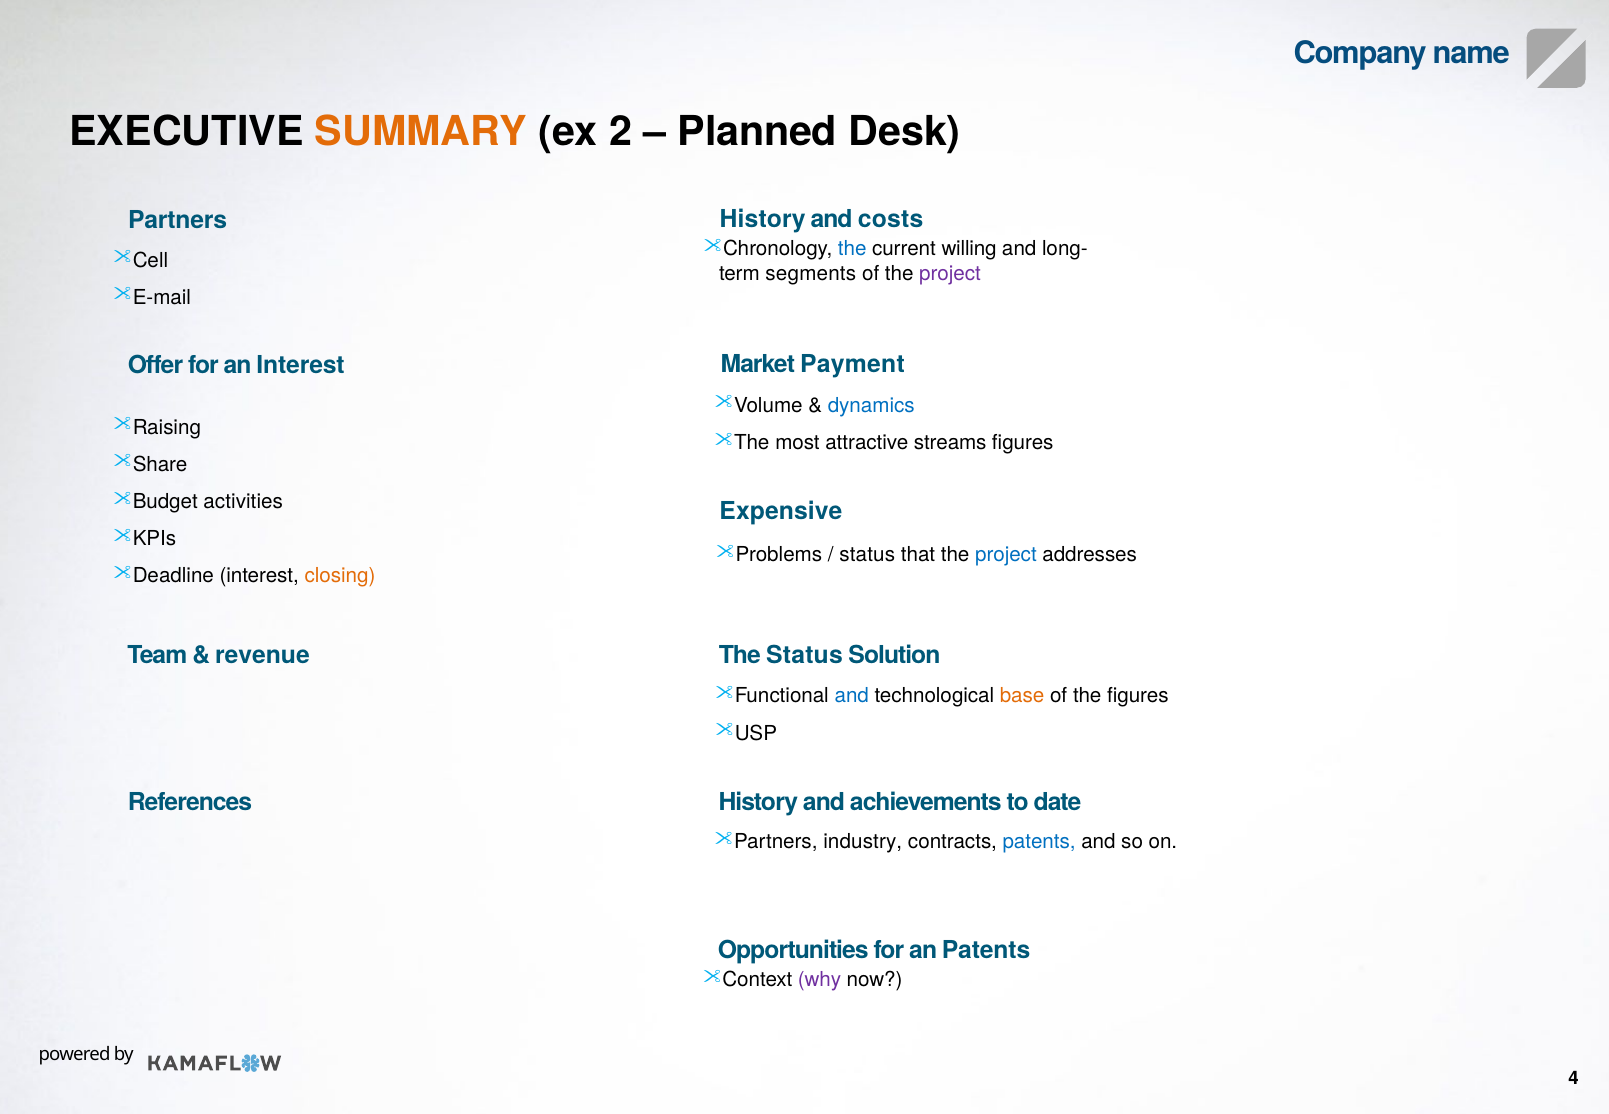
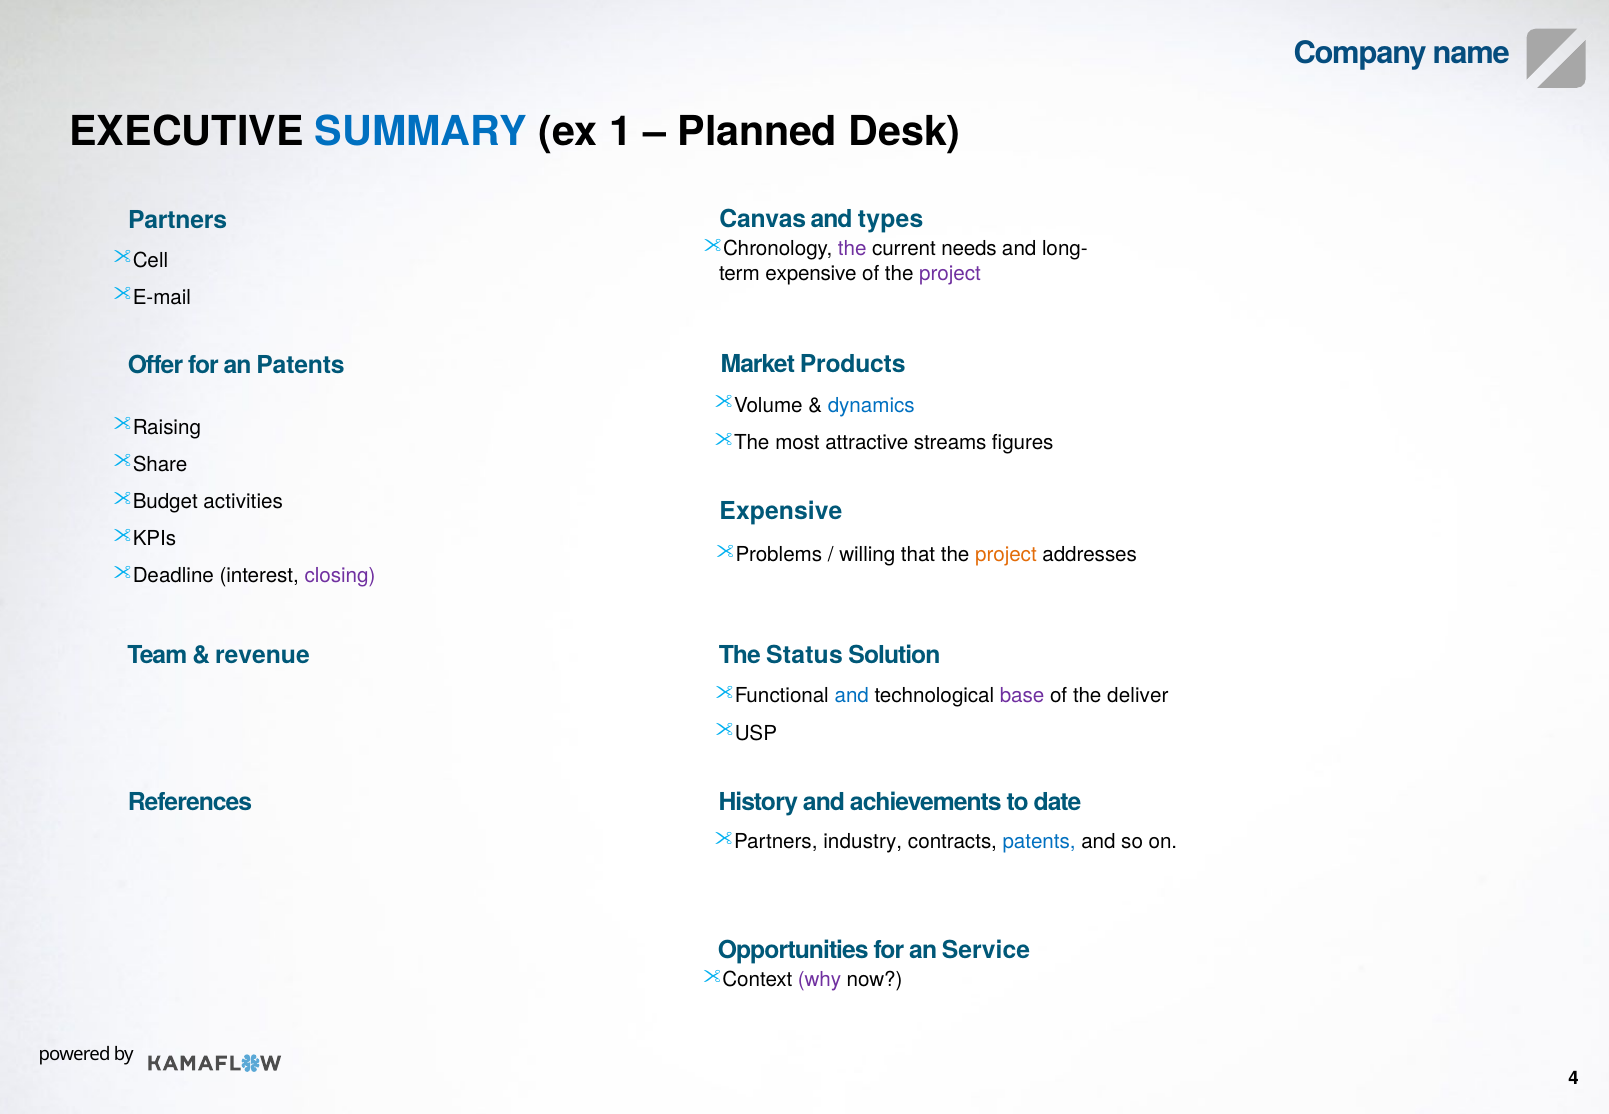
SUMMARY colour: orange -> blue (421, 132)
2: 2 -> 1 (621, 132)
History: History -> Canvas (763, 219)
costs: costs -> types (891, 219)
the colour: blue -> purple (852, 249)
willing: willing -> needs (969, 249)
segments: segments -> expensive (811, 274)
Payment: Payment -> Products (853, 365)
an Interest: Interest -> Patents (301, 366)
status: status -> willing (867, 555)
project colour: blue -> orange (1006, 555)
closing colour: orange -> purple (340, 576)
base colour: orange -> purple (1022, 696)
the figures: figures -> deliver (1138, 696)
an Patents: Patents -> Service (986, 950)
